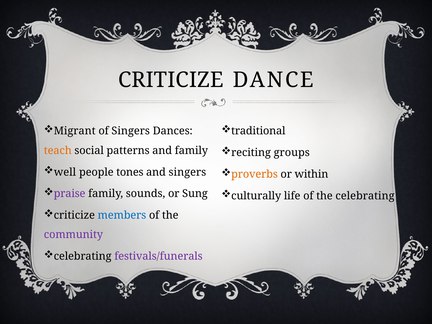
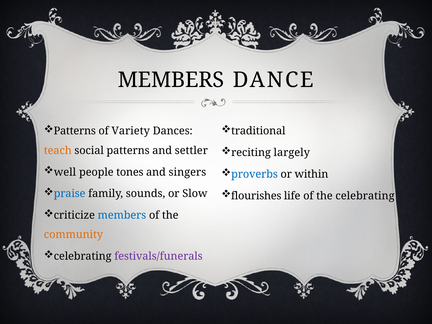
CRITICIZE: CRITICIZE -> MEMBERS (171, 80)
Migrant: Migrant -> Patterns (75, 131)
of Singers: Singers -> Variety (131, 131)
groups: groups -> largely (292, 153)
and family: family -> settler (191, 151)
proverbs colour: orange -> blue (255, 174)
praise colour: purple -> blue (70, 194)
Sung: Sung -> Slow (195, 194)
culturally: culturally -> flourishes (256, 196)
community colour: purple -> orange (73, 235)
